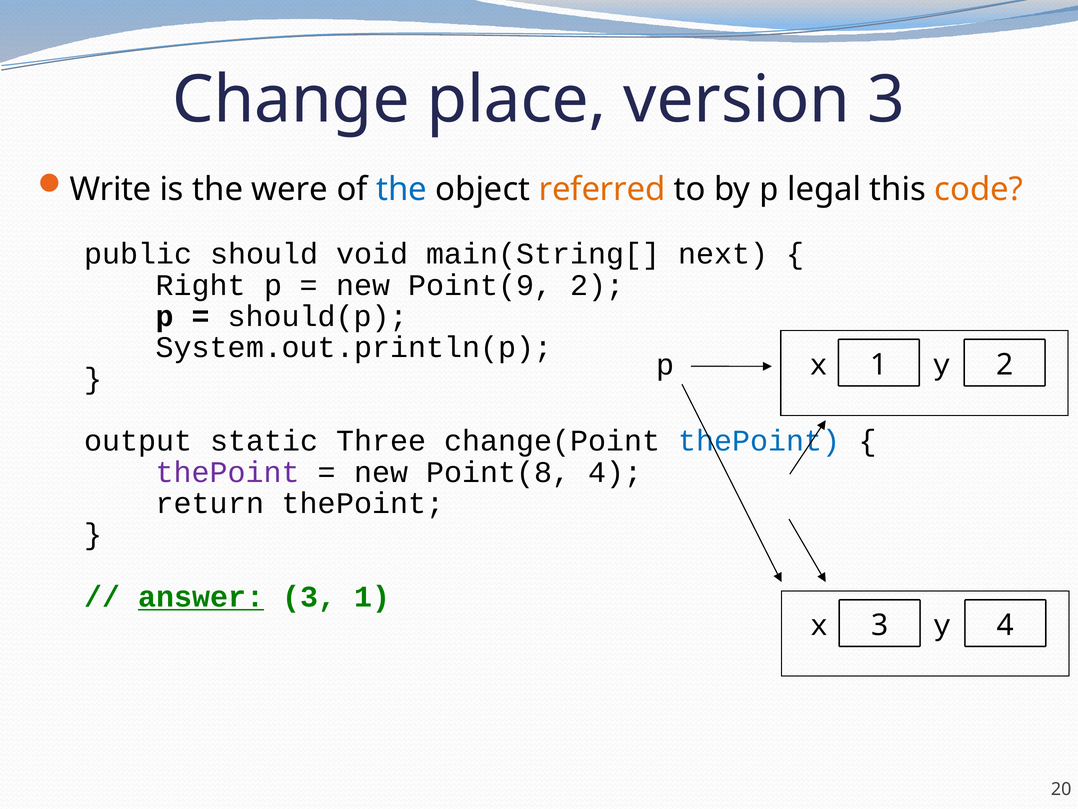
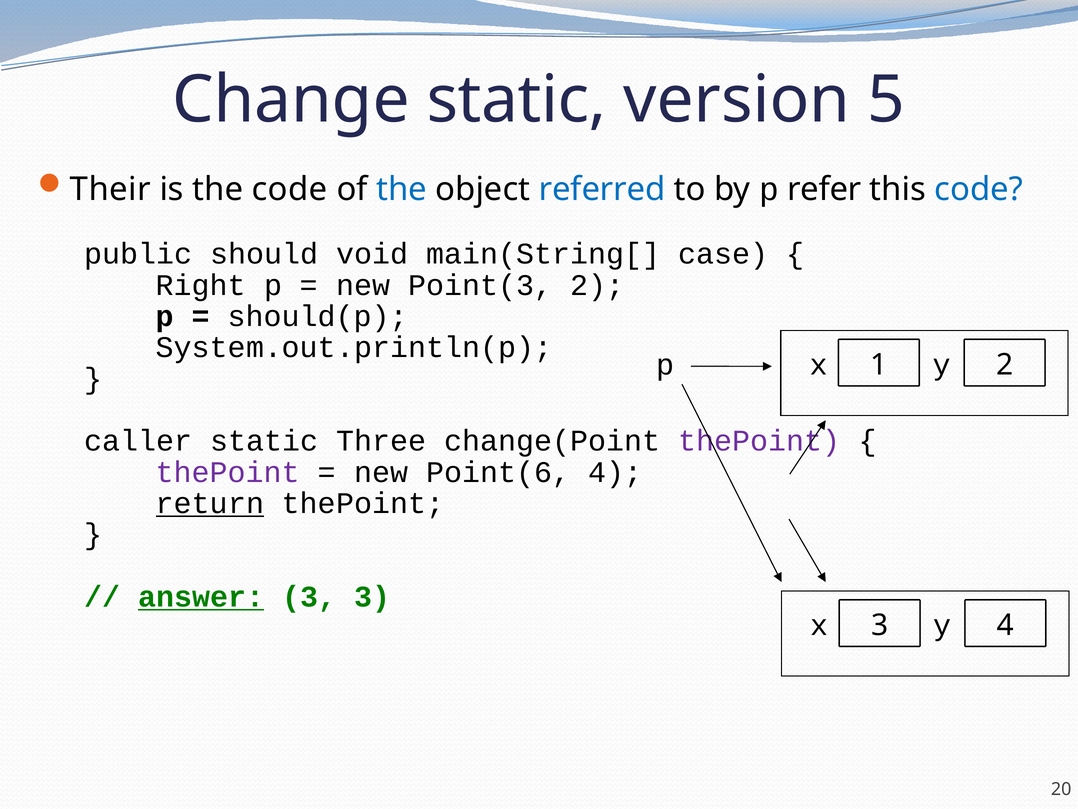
Change place: place -> static (517, 100)
version 3: 3 -> 5 (886, 100)
Write: Write -> Their (110, 189)
the were: were -> code (290, 189)
referred colour: orange -> blue (602, 189)
legal: legal -> refer (824, 189)
code colour: orange -> blue (979, 189)
next: next -> case (723, 254)
Point(9: Point(9 -> Point(3 (480, 285)
output: output -> caller (138, 441)
thePoint colour: blue -> purple (759, 441)
Point(8: Point(8 -> Point(6 (498, 472)
return underline: none -> present (210, 503)
3 1: 1 -> 3 (372, 597)
